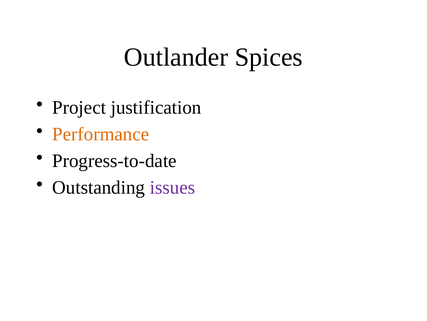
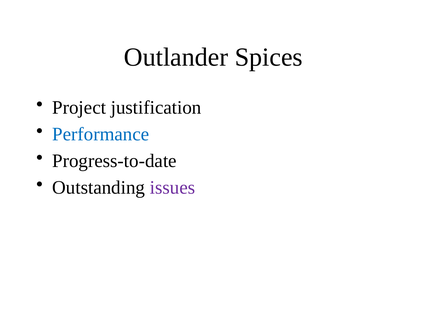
Performance colour: orange -> blue (101, 134)
